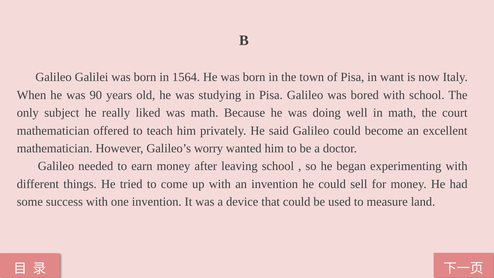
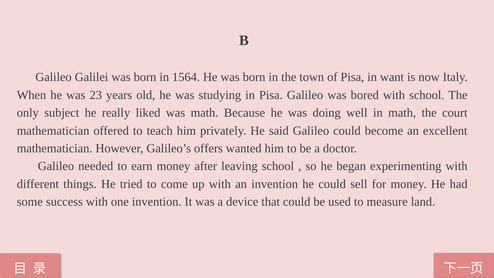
90: 90 -> 23 (96, 95)
worry: worry -> offers (208, 148)
